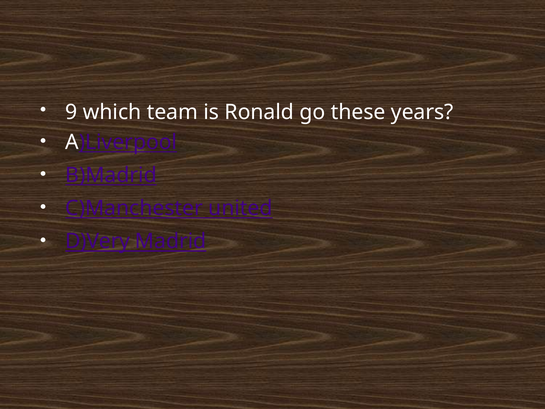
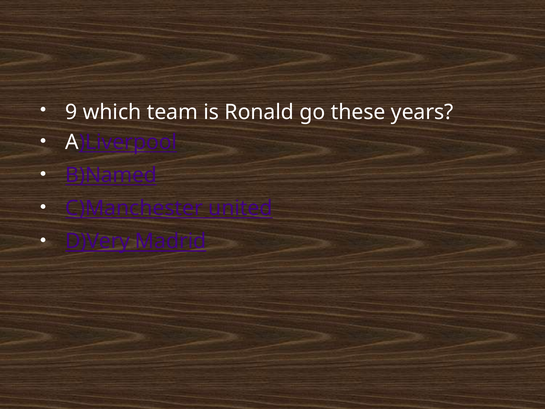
B)Madrid: B)Madrid -> B)Named (111, 175)
